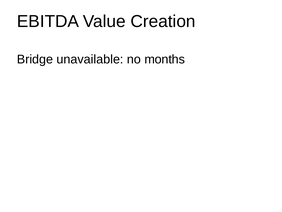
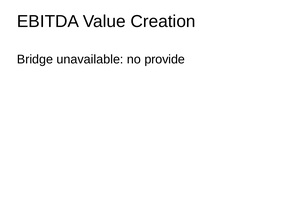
months: months -> provide (165, 59)
